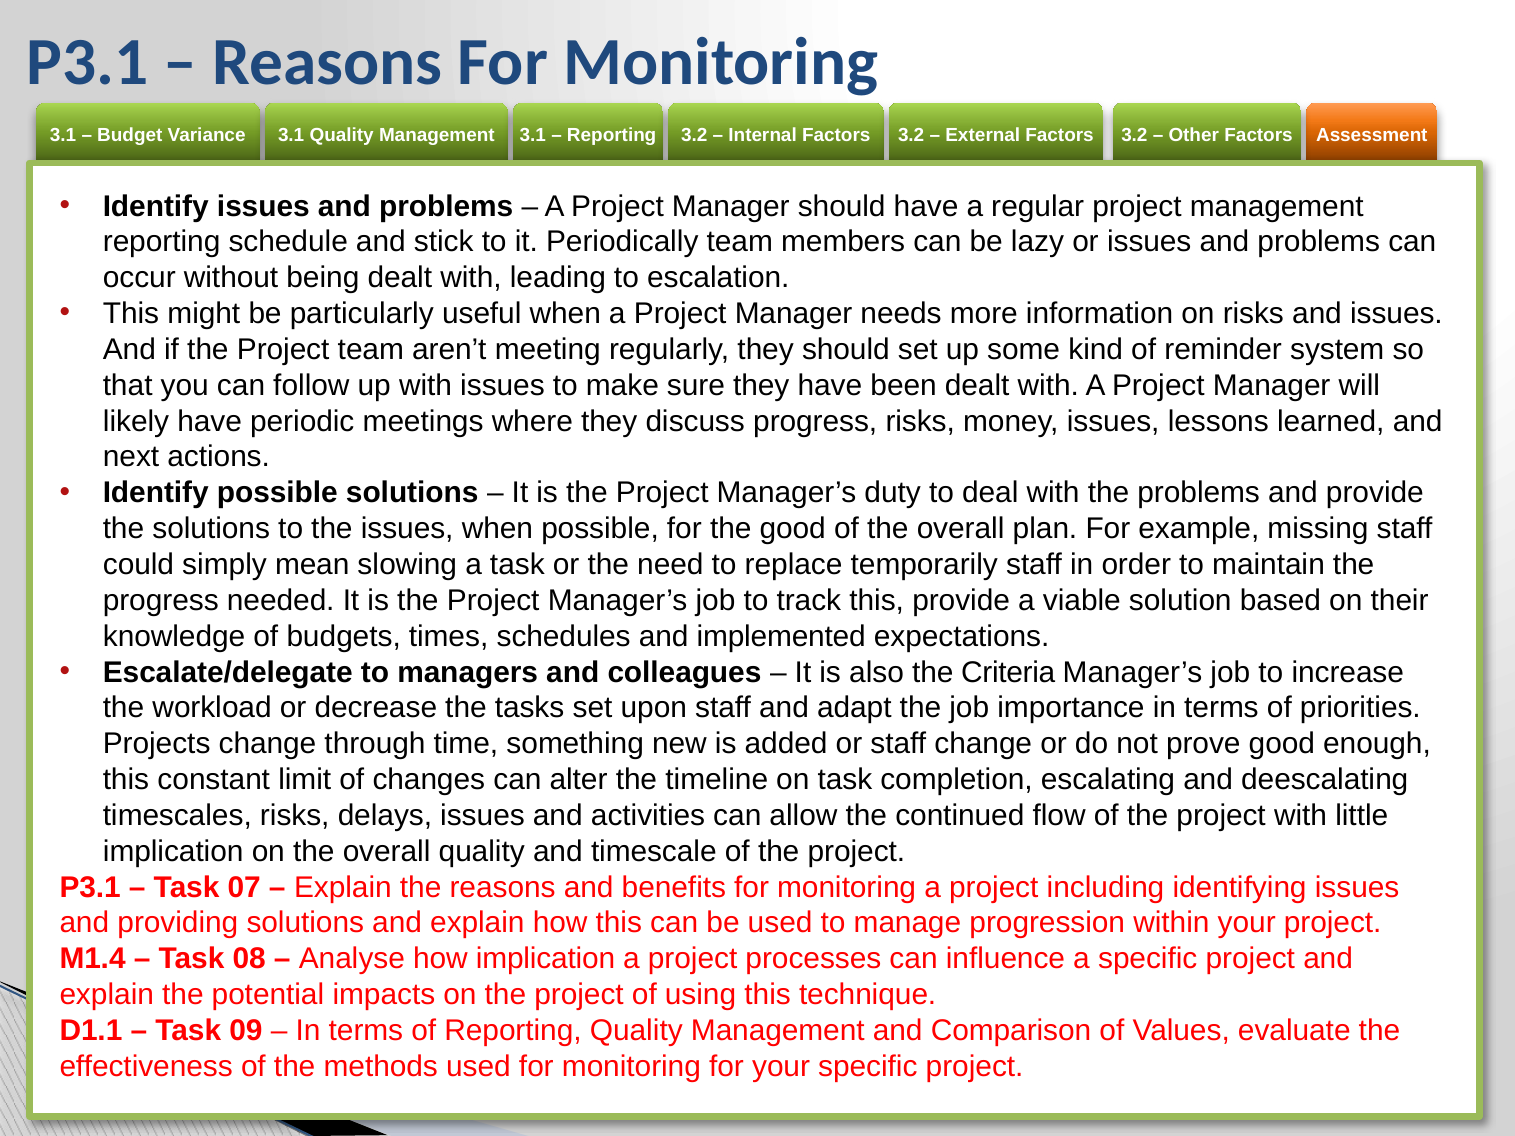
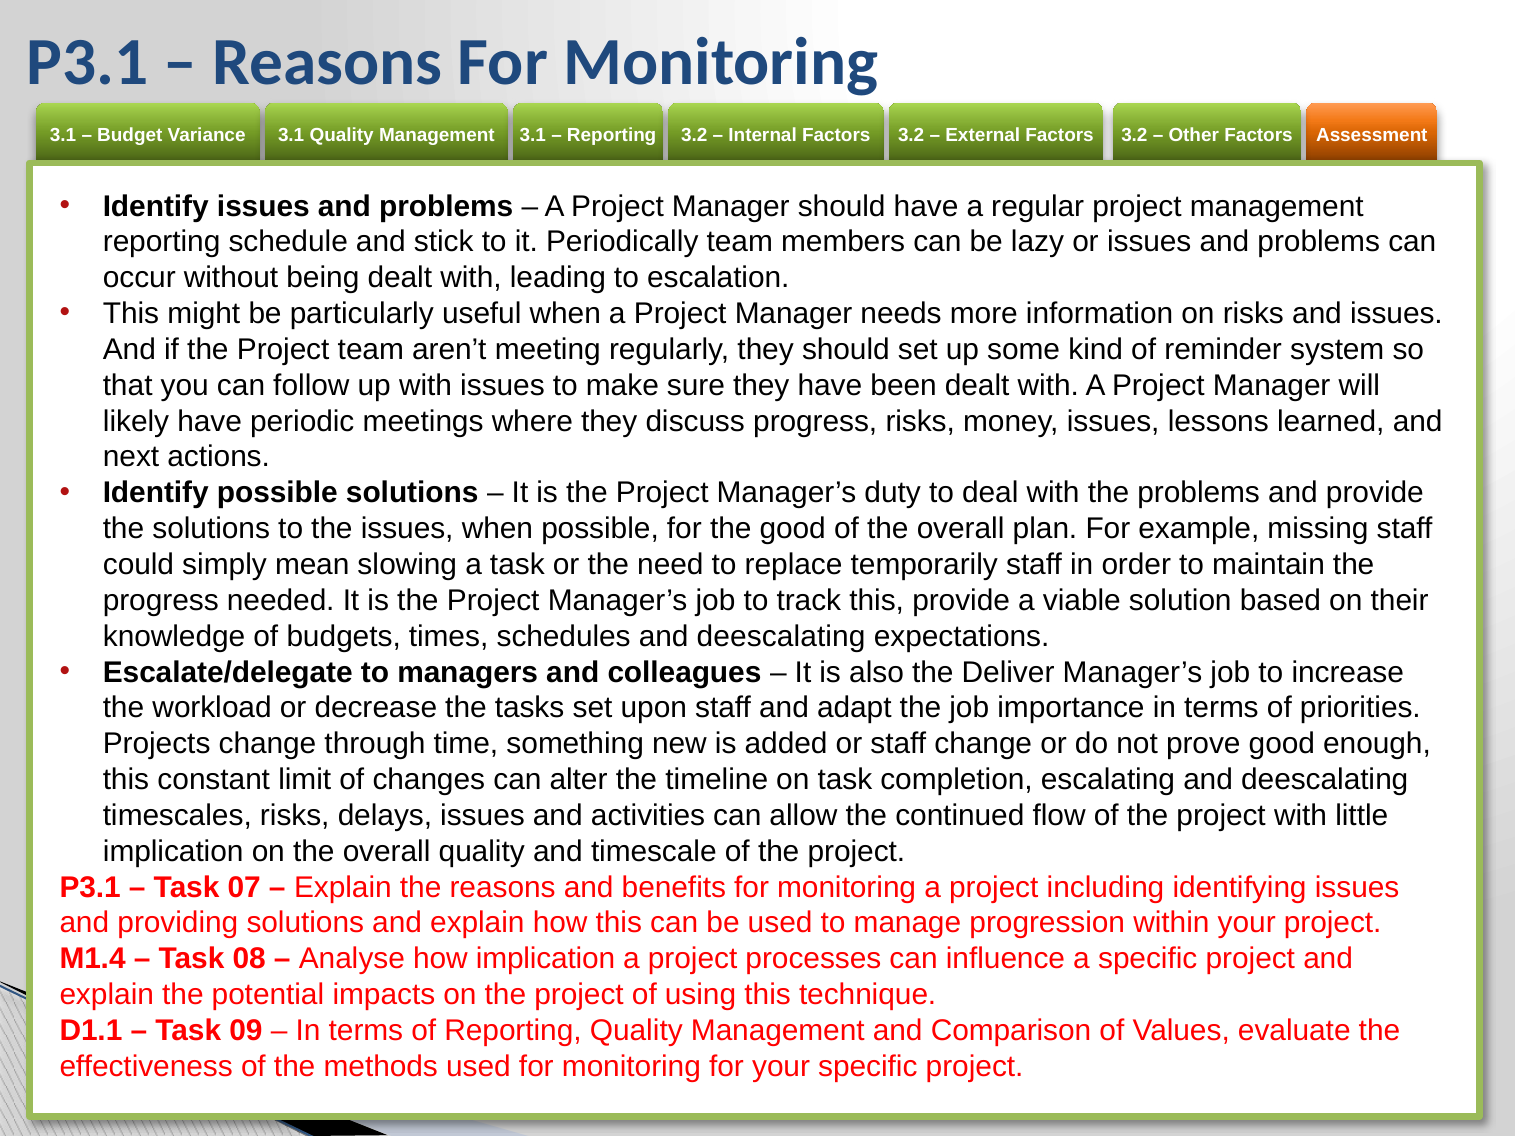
schedules and implemented: implemented -> deescalating (781, 636)
Criteria: Criteria -> Deliver (1008, 672)
